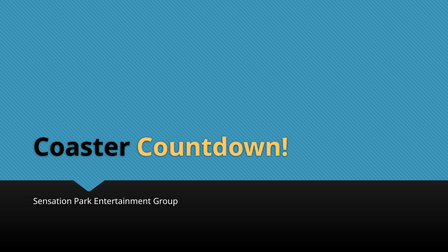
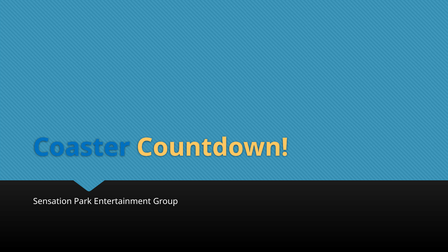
Coaster colour: black -> blue (82, 147)
